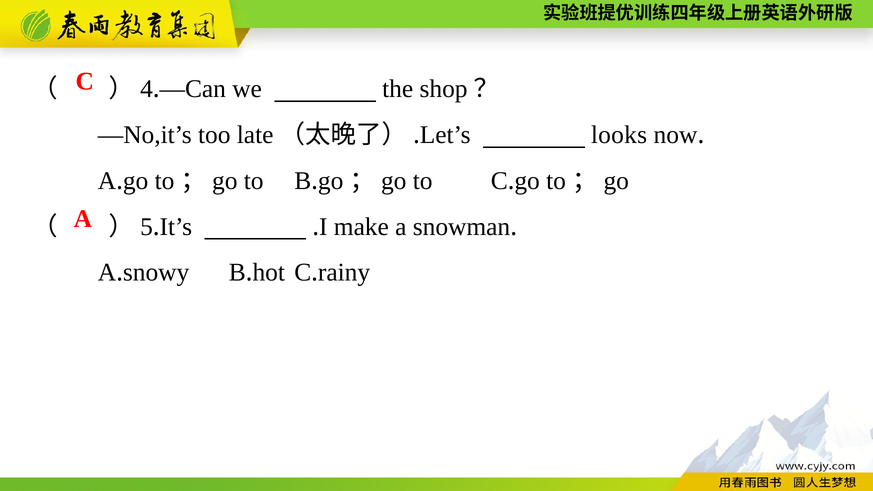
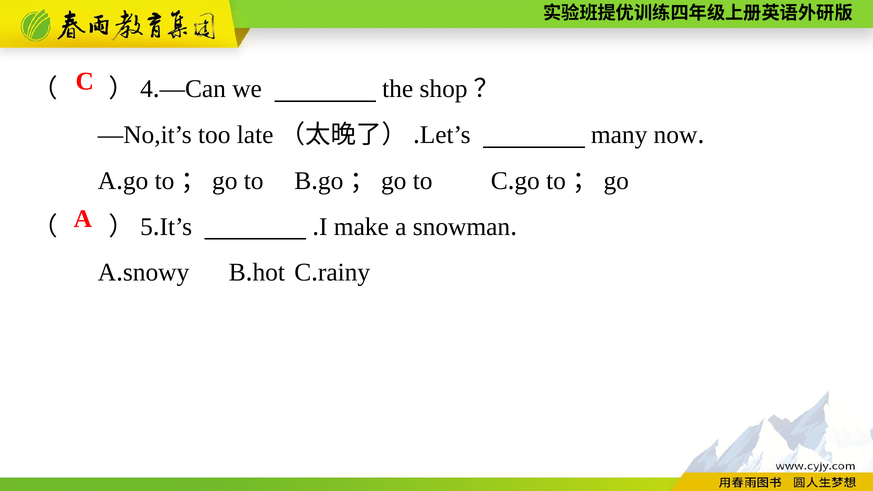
looks: looks -> many (619, 135)
